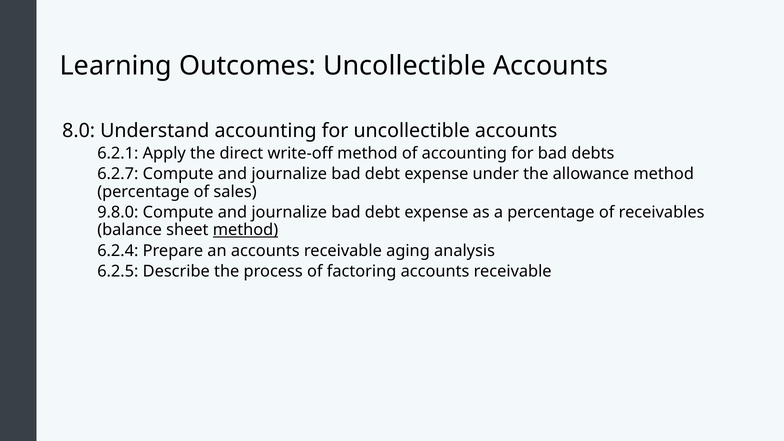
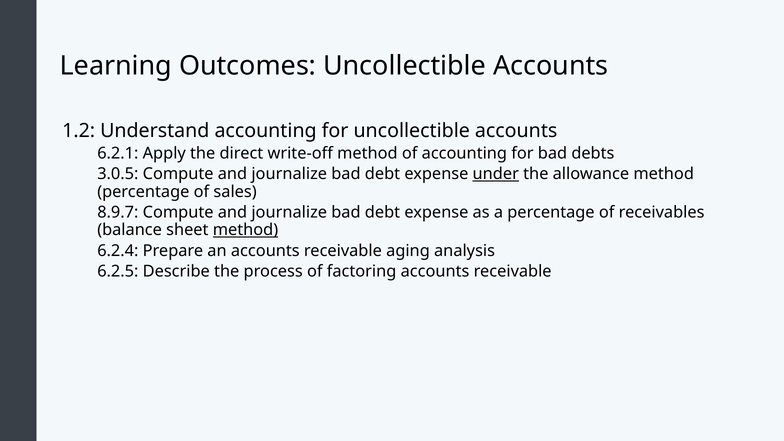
8.0: 8.0 -> 1.2 (79, 131)
6.2.7: 6.2.7 -> 3.0.5 (118, 174)
under underline: none -> present (496, 174)
9.8.0: 9.8.0 -> 8.9.7 (118, 212)
